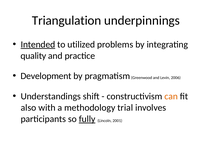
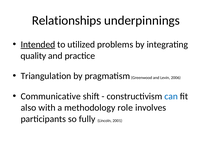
Triangulation: Triangulation -> Relationships (67, 21)
Development: Development -> Triangulation (46, 76)
Understandings: Understandings -> Communicative (51, 96)
can colour: orange -> blue (171, 96)
trial: trial -> role (125, 108)
fully underline: present -> none (87, 119)
